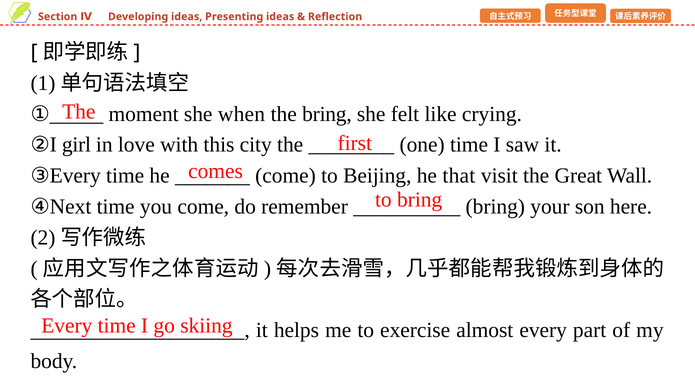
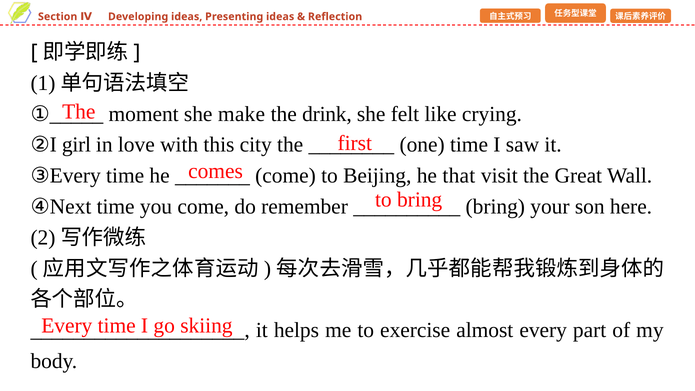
when: when -> make (242, 114)
the bring: bring -> drink (327, 114)
